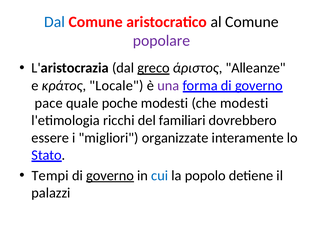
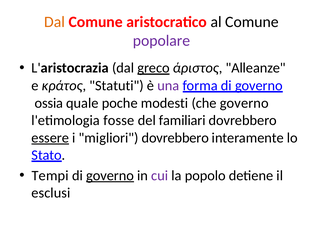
Dal colour: blue -> orange (55, 22)
Locale: Locale -> Statuti (117, 85)
pace: pace -> ossia (49, 103)
che modesti: modesti -> governo (244, 103)
ricchi: ricchi -> fosse (119, 120)
essere underline: none -> present (50, 137)
migliori organizzate: organizzate -> dovrebbero (175, 137)
cui colour: blue -> purple (160, 175)
palazzi: palazzi -> esclusi (51, 192)
